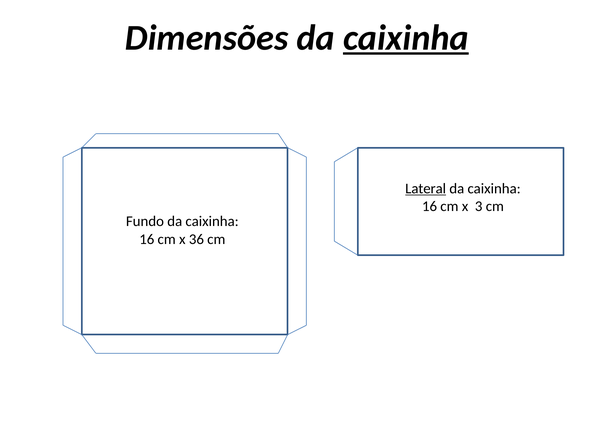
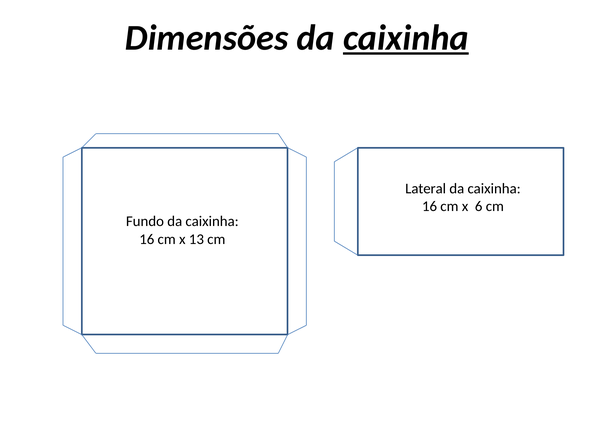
Lateral underline: present -> none (426, 189)
3: 3 -> 6 (479, 207)
36: 36 -> 13 (196, 239)
